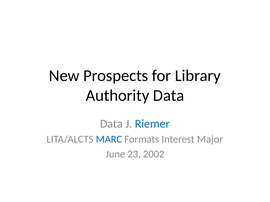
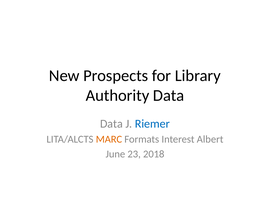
MARC colour: blue -> orange (109, 140)
Major: Major -> Albert (210, 140)
2002: 2002 -> 2018 (154, 154)
